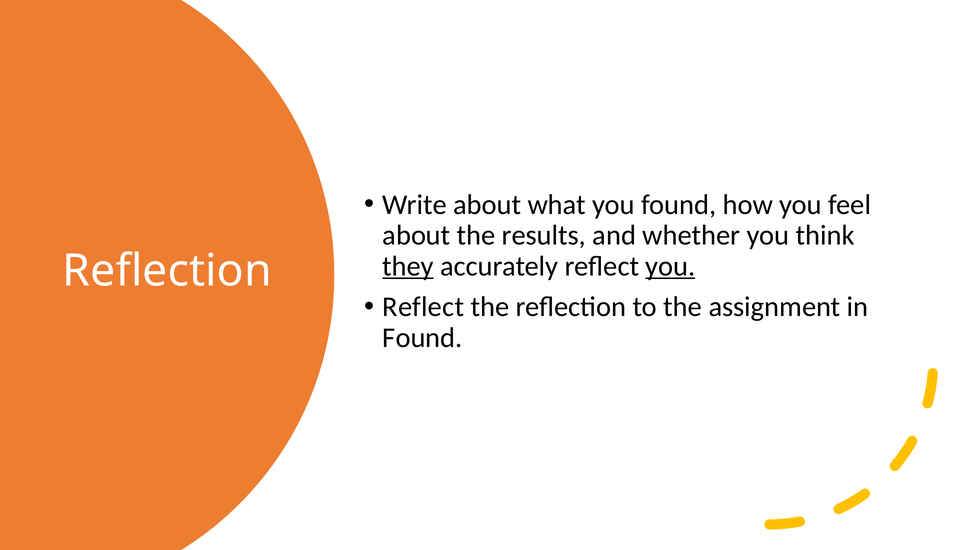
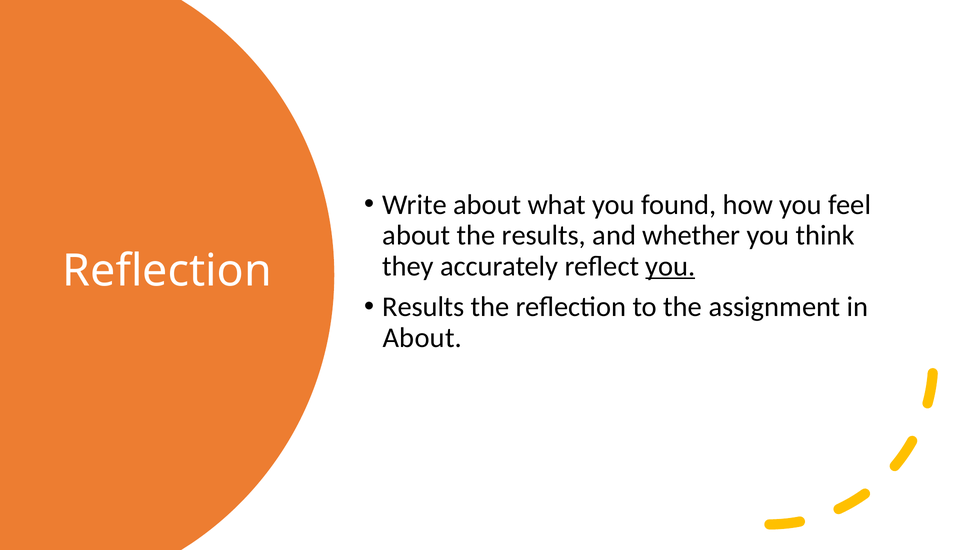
they underline: present -> none (408, 266)
Reflect: Reflect -> Results (423, 307)
Found: Found -> About (422, 338)
